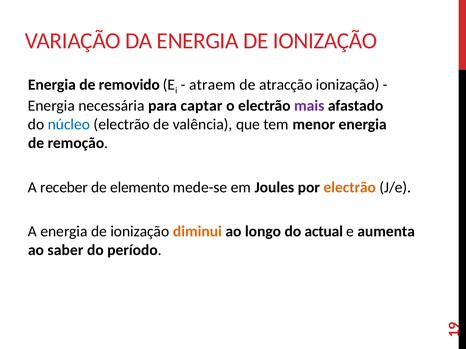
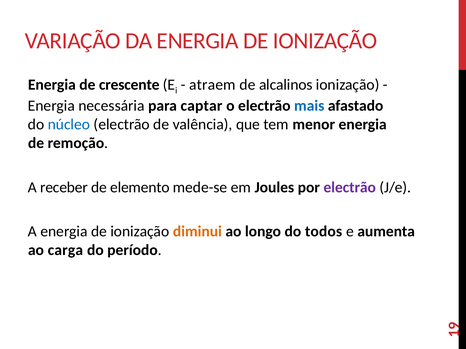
removido: removido -> crescente (129, 85)
atracção: atracção -> alcalinos (286, 85)
mais colour: purple -> blue (309, 106)
electrão colour: orange -> purple (350, 187)
actual: actual -> todos (324, 232)
saber: saber -> carga (65, 250)
